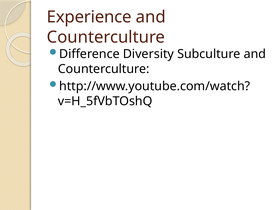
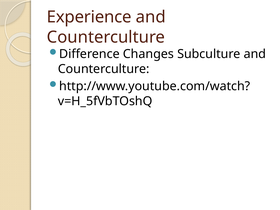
Diversity: Diversity -> Changes (148, 54)
